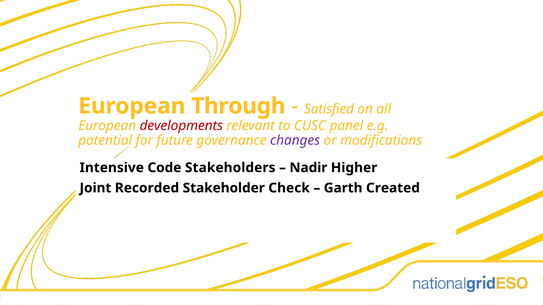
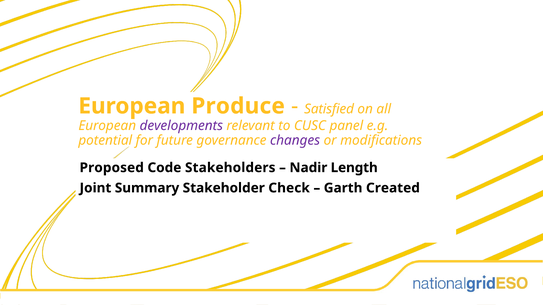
Through: Through -> Produce (238, 106)
developments colour: red -> purple (181, 126)
Intensive: Intensive -> Proposed (112, 168)
Higher: Higher -> Length (354, 168)
Recorded: Recorded -> Summary (147, 188)
